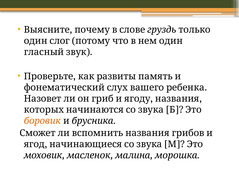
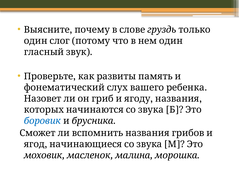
боровик colour: orange -> blue (42, 121)
